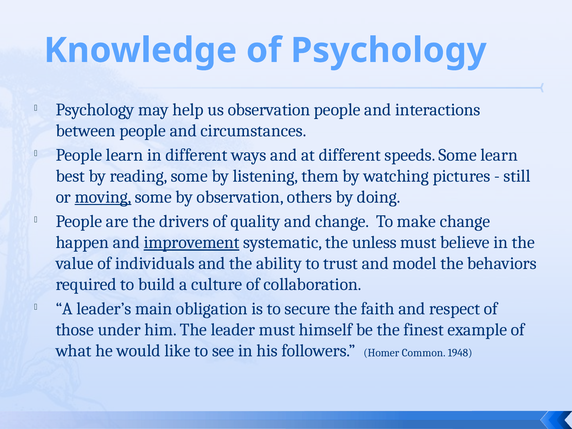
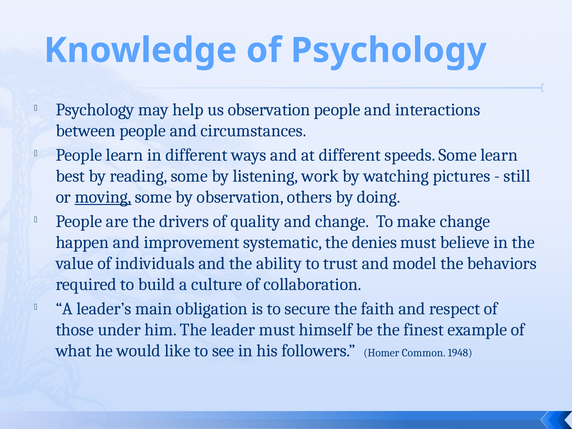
them: them -> work (320, 176)
improvement underline: present -> none (192, 242)
unless: unless -> denies (374, 242)
